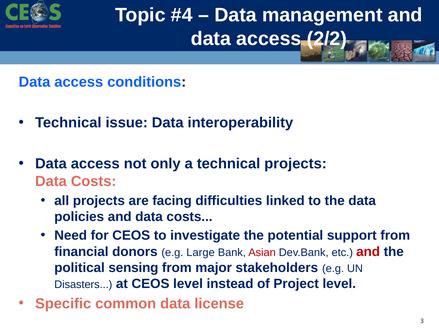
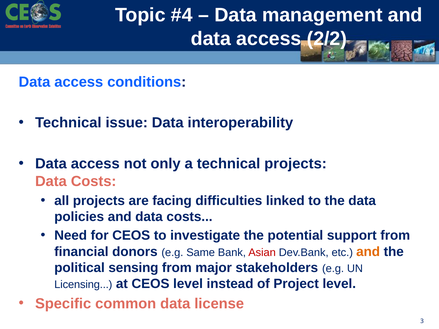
Large: Large -> Same (201, 253)
and colour: red -> orange (368, 252)
Disasters: Disasters -> Licensing (83, 285)
